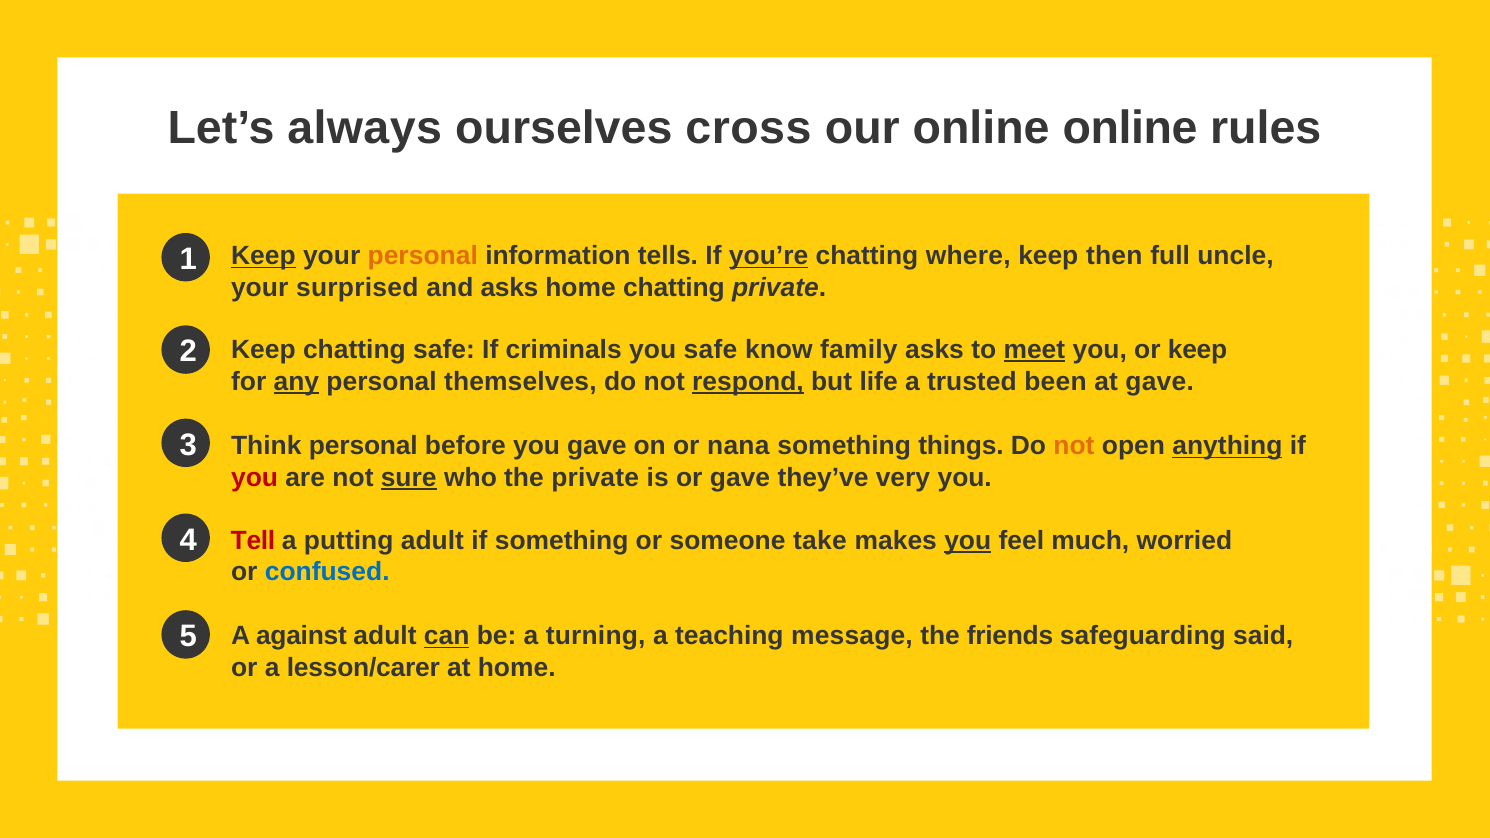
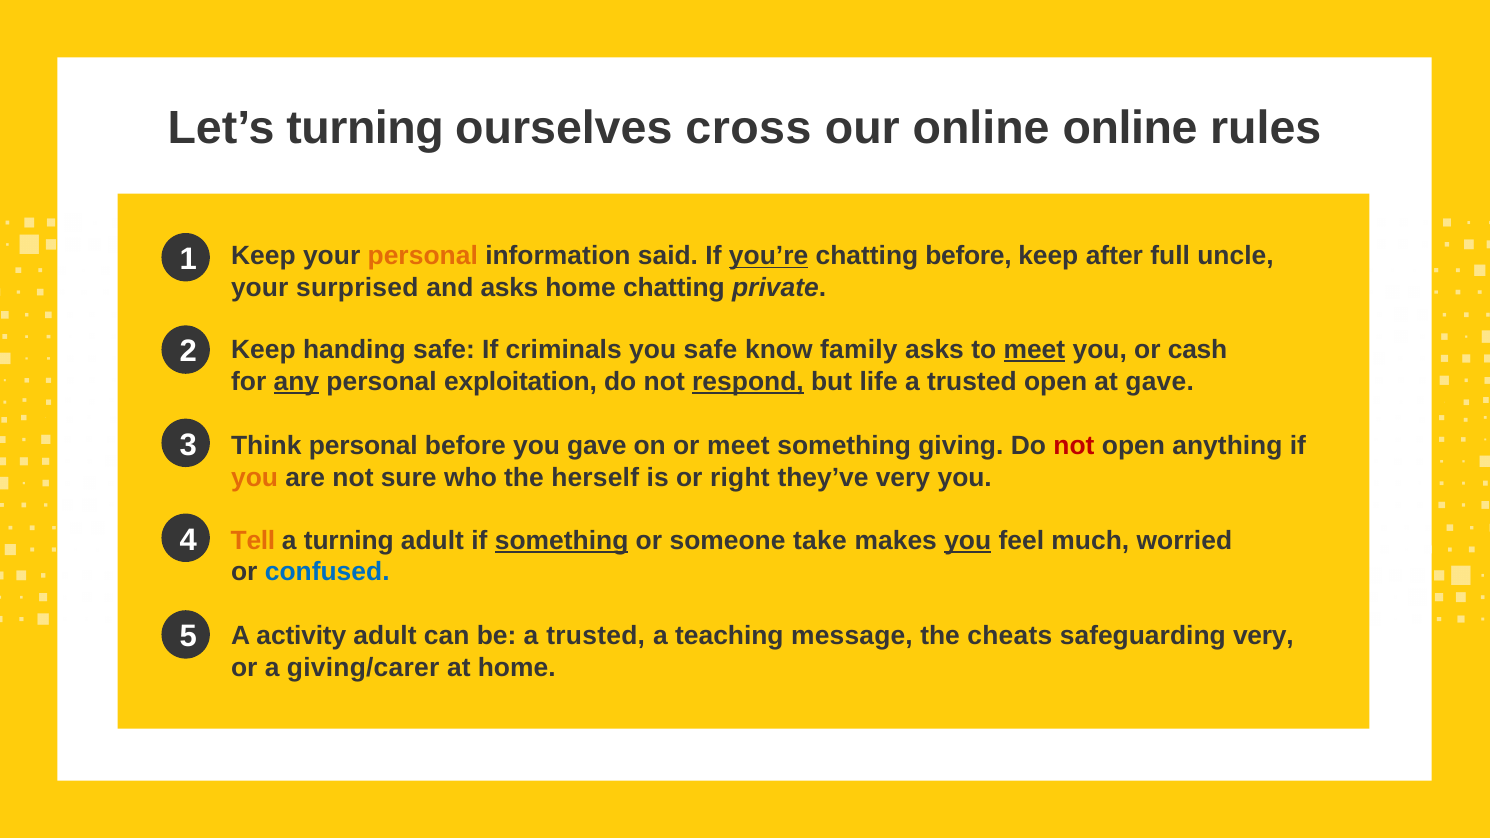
Let’s always: always -> turning (365, 128)
Keep underline: present -> none (263, 256)
tells: tells -> said (668, 256)
chatting where: where -> before (968, 256)
then: then -> after (1114, 256)
Keep chatting: chatting -> handing (354, 350)
or keep: keep -> cash (1198, 350)
themselves: themselves -> exploitation (521, 382)
trusted been: been -> open (1056, 382)
or nana: nana -> meet (738, 446)
things: things -> giving (961, 446)
not colour: orange -> red (1074, 446)
anything underline: present -> none (1227, 446)
you colour: red -> orange (255, 478)
sure underline: present -> none (409, 478)
the private: private -> herself (595, 478)
or gave: gave -> right (740, 478)
Tell colour: red -> orange (253, 540)
a putting: putting -> turning (349, 540)
something underline: none -> present (562, 540)
against: against -> activity (301, 636)
can underline: present -> none (447, 636)
be a turning: turning -> trusted (596, 636)
friends: friends -> cheats (1010, 636)
safeguarding said: said -> very (1263, 636)
lesson/carer: lesson/carer -> giving/carer (363, 668)
